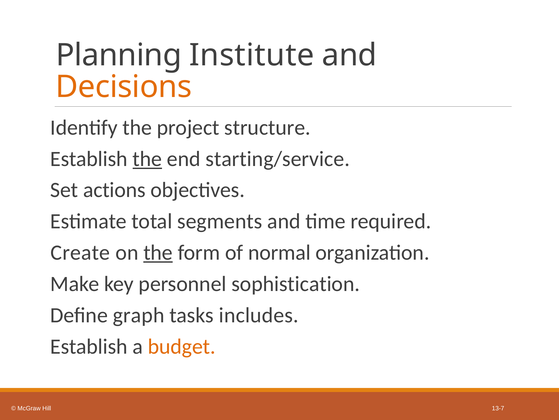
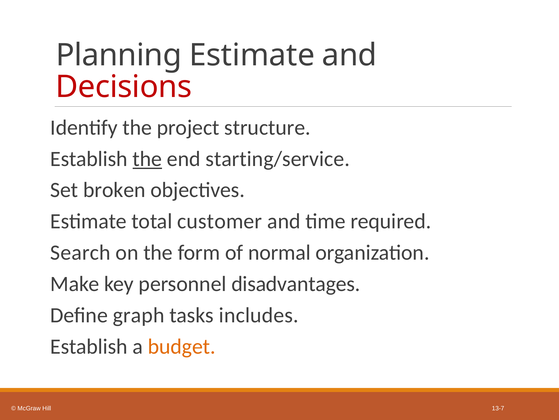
Planning Institute: Institute -> Estimate (252, 55)
Decisions colour: orange -> red (124, 87)
actions: actions -> broken (114, 190)
segments: segments -> customer (220, 221)
Create: Create -> Search (80, 252)
the underline: present -> none (158, 252)
sophistication: sophistication -> disadvantages (296, 284)
